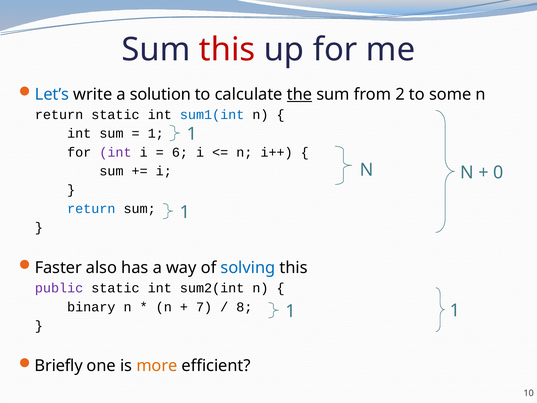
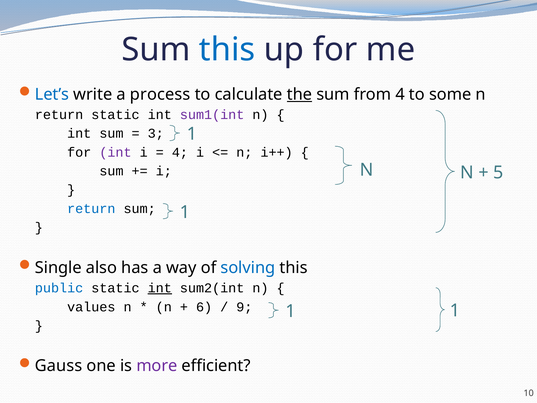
this colour: red -> blue (227, 50)
solution: solution -> process (160, 94)
from 2: 2 -> 4 (400, 94)
sum1(int colour: blue -> purple (212, 115)
1: 1 -> 3 (156, 133)
6: 6 -> 4 (180, 152)
0: 0 -> 5 (498, 172)
Faster: Faster -> Single (58, 268)
public colour: purple -> blue (59, 288)
int underline: none -> present (160, 288)
binary: binary -> values (91, 307)
7: 7 -> 6 (204, 307)
8: 8 -> 9 (244, 307)
Briefly: Briefly -> Gauss (59, 366)
more colour: orange -> purple (157, 366)
